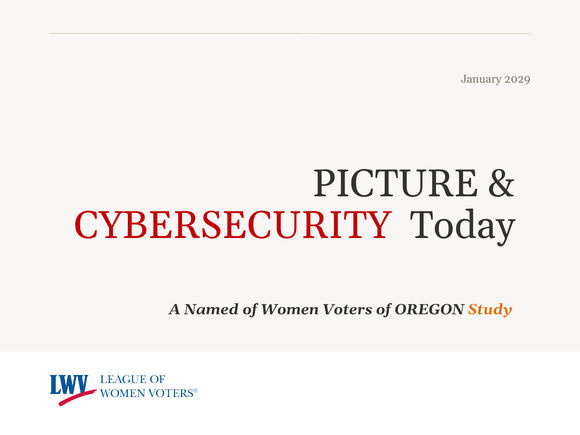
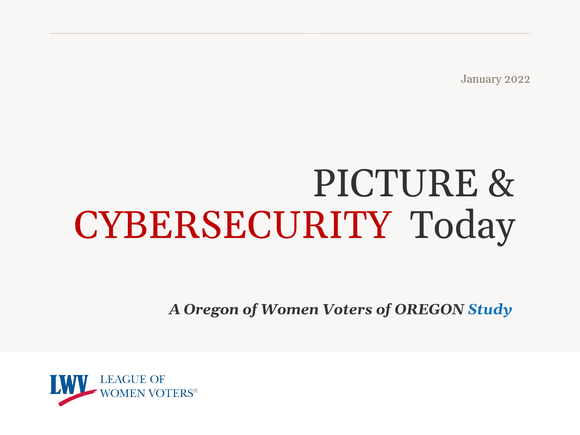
2029: 2029 -> 2022 (517, 79)
A Named: Named -> Oregon (211, 309)
Study colour: orange -> blue (490, 309)
